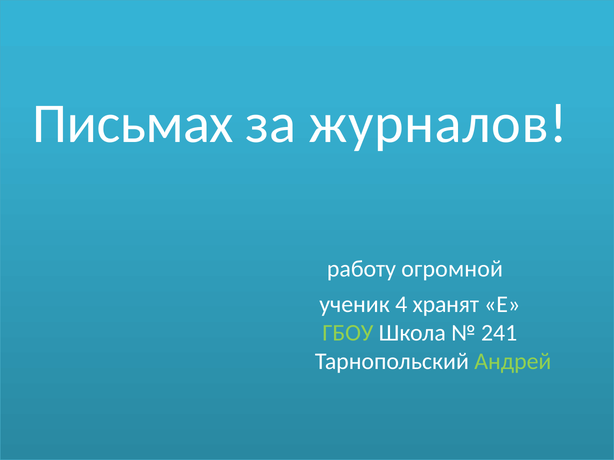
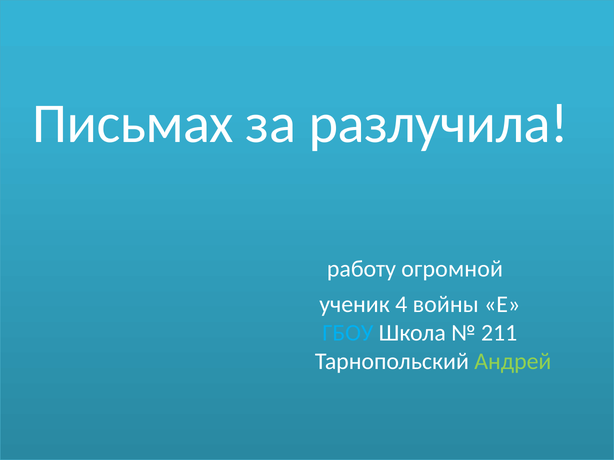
журналов: журналов -> разлучила (439, 124)
хранят: хранят -> войны (446, 305)
ГБОУ colour: light green -> light blue (348, 333)
241: 241 -> 211 (499, 333)
